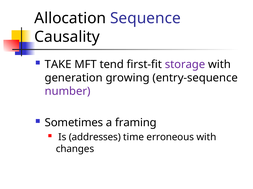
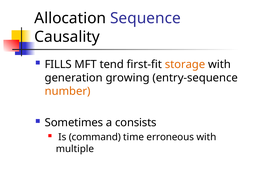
TAKE: TAKE -> FILLS (58, 65)
storage colour: purple -> orange (185, 65)
number colour: purple -> orange (68, 92)
framing: framing -> consists (136, 123)
addresses: addresses -> command (95, 138)
changes: changes -> multiple (75, 149)
